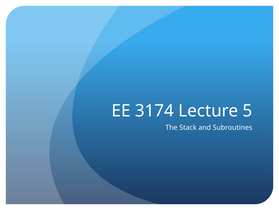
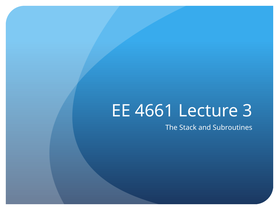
3174: 3174 -> 4661 (154, 110)
5: 5 -> 3 (247, 110)
